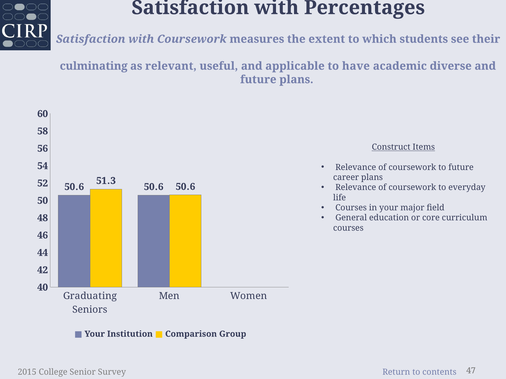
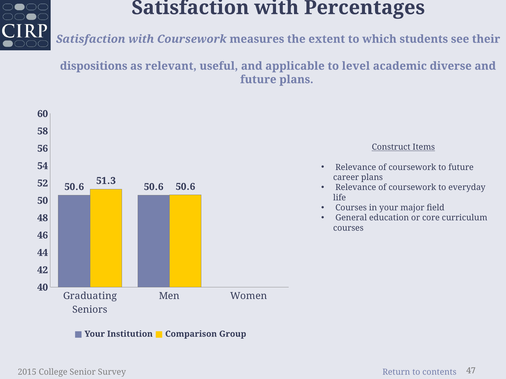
culminating: culminating -> dispositions (94, 66)
have: have -> level (356, 66)
